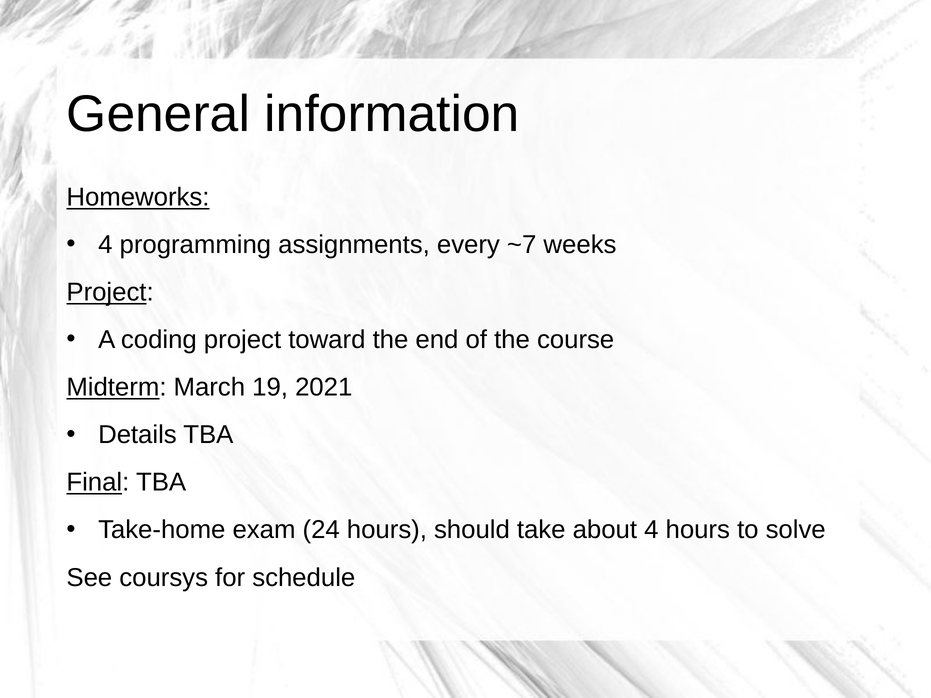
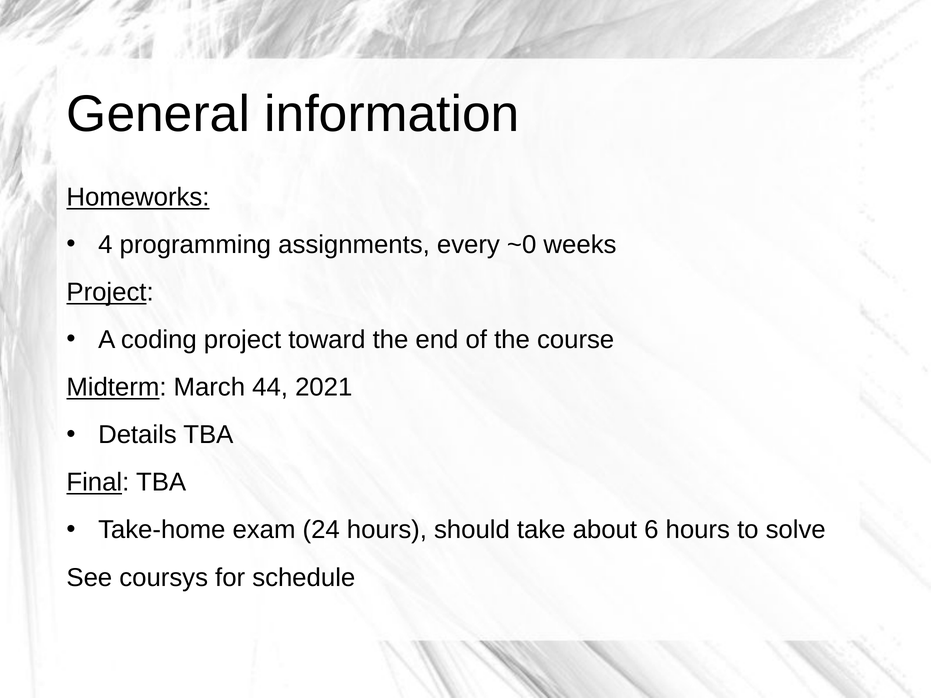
~7: ~7 -> ~0 (522, 245)
19: 19 -> 44 (270, 387)
about 4: 4 -> 6 (651, 530)
